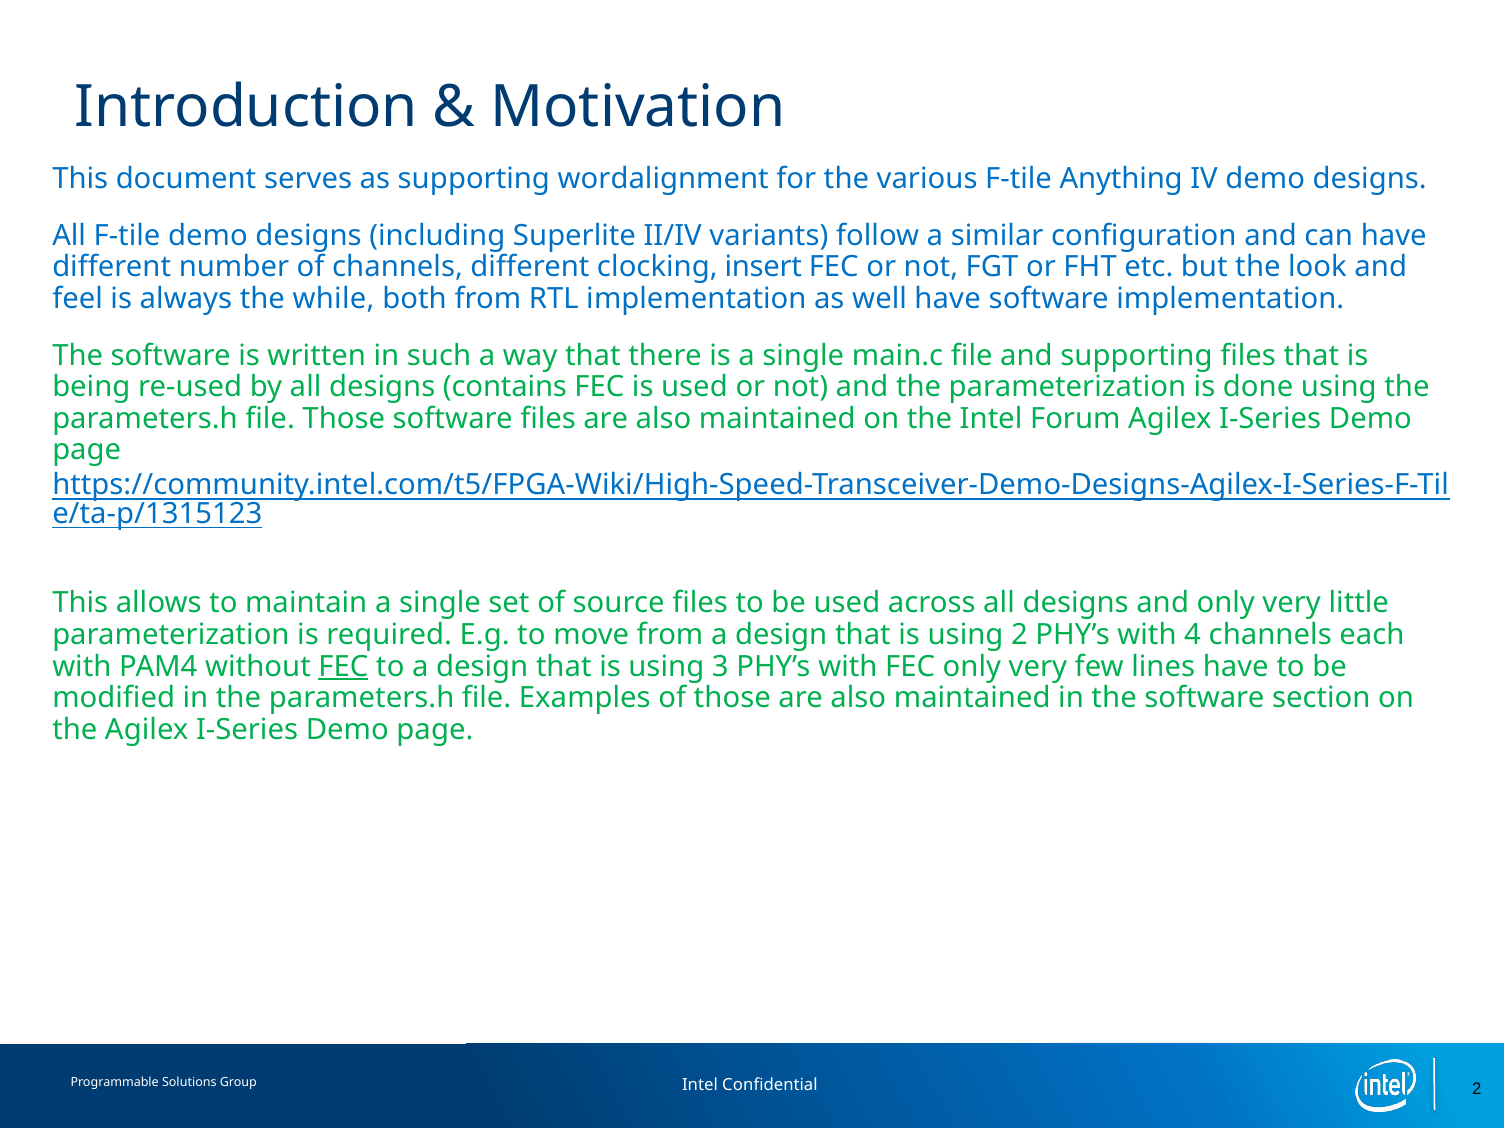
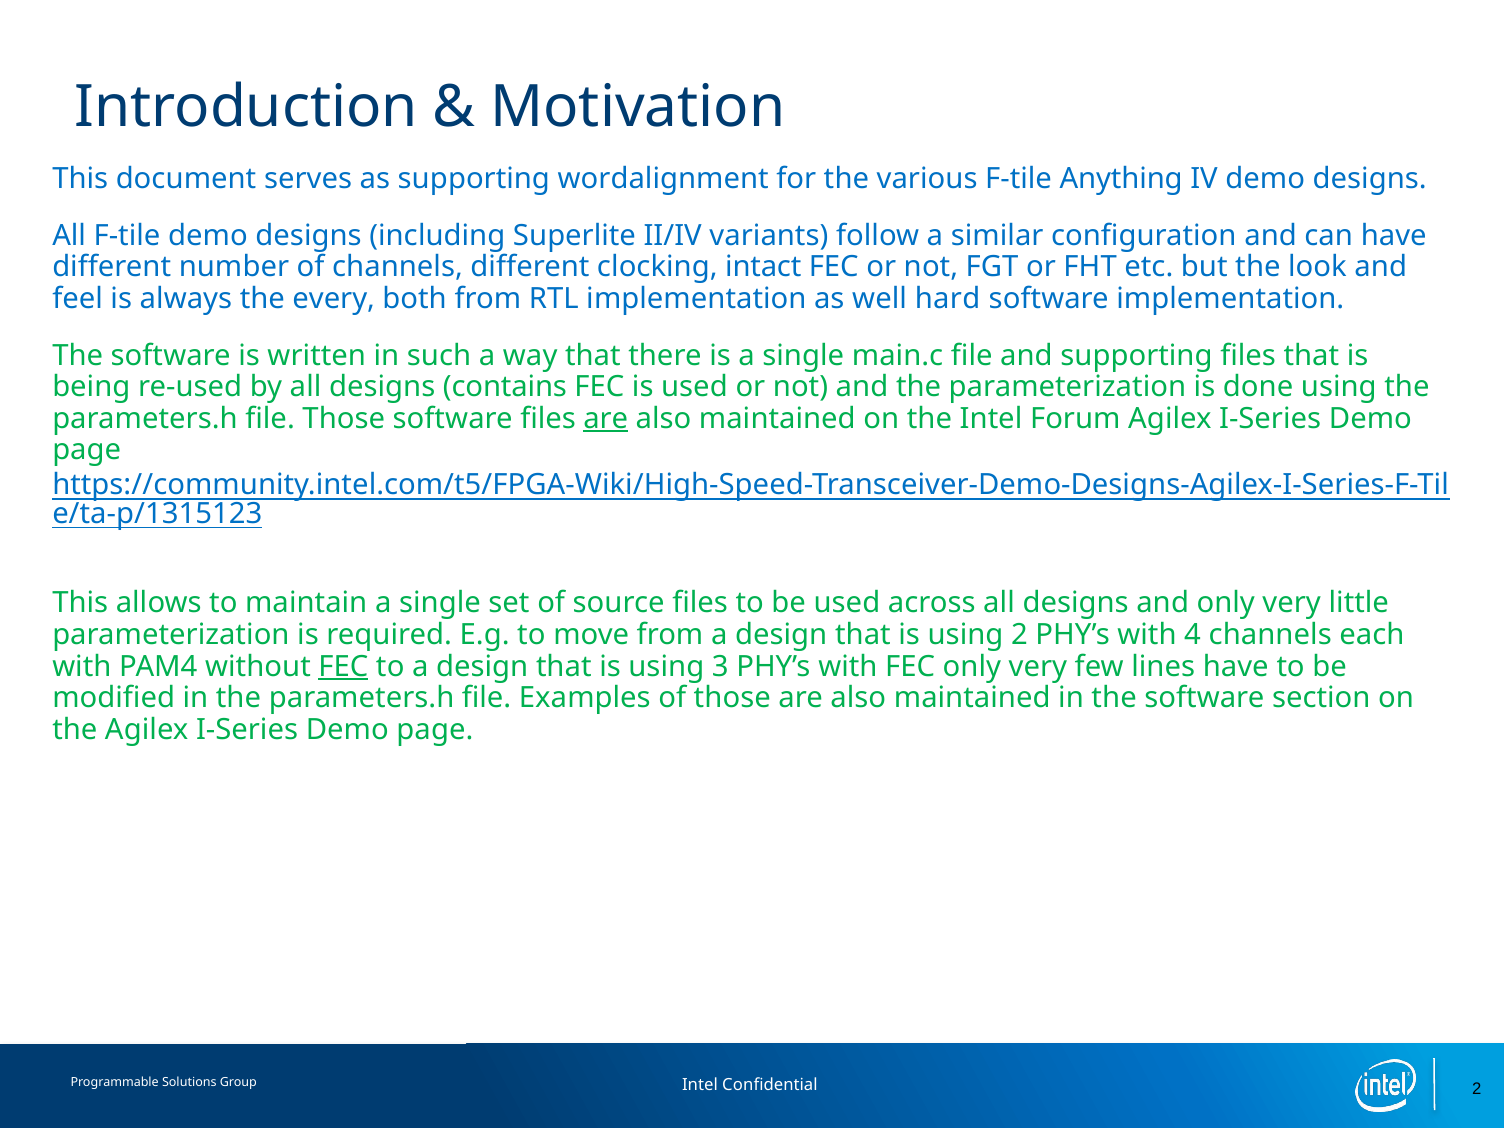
insert: insert -> intact (763, 267)
while: while -> every (334, 299)
well have: have -> hard (948, 299)
are underline: none -> present (606, 419)
